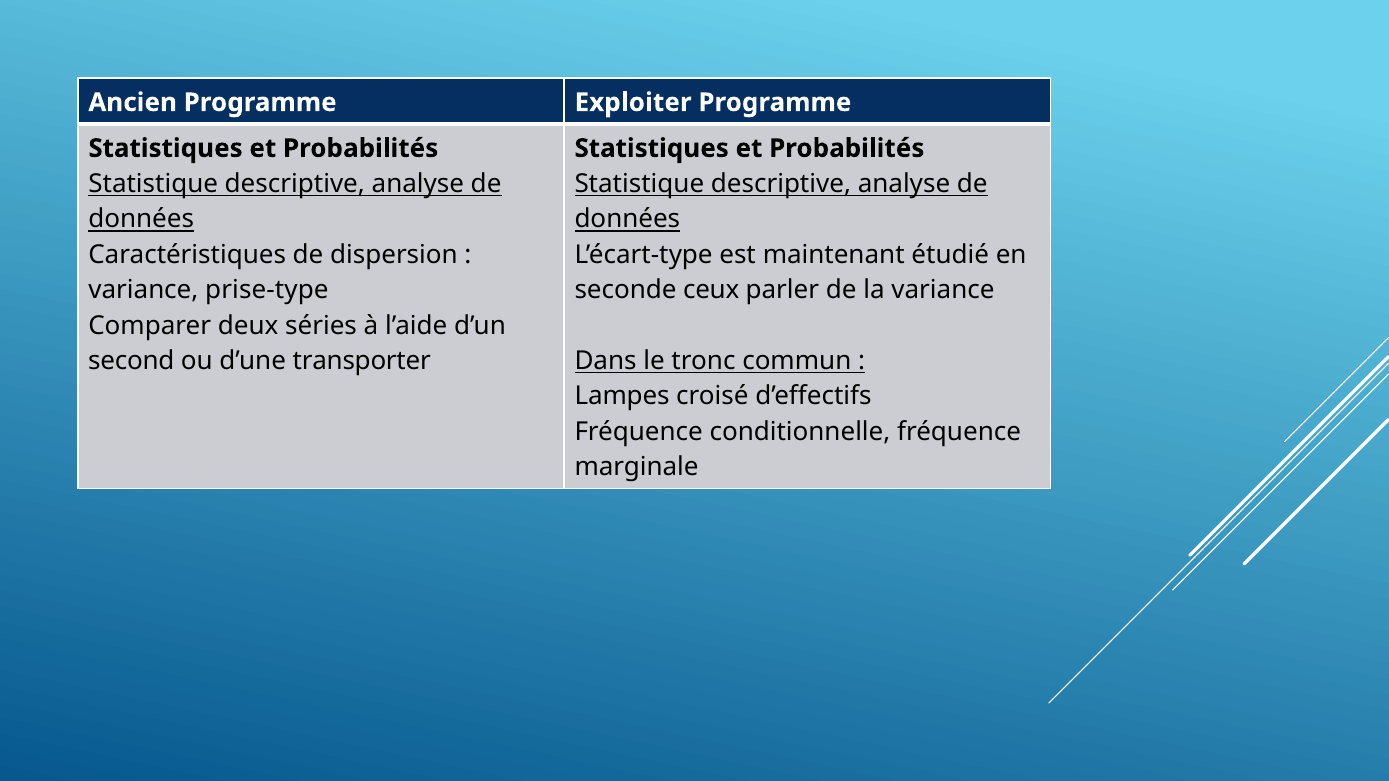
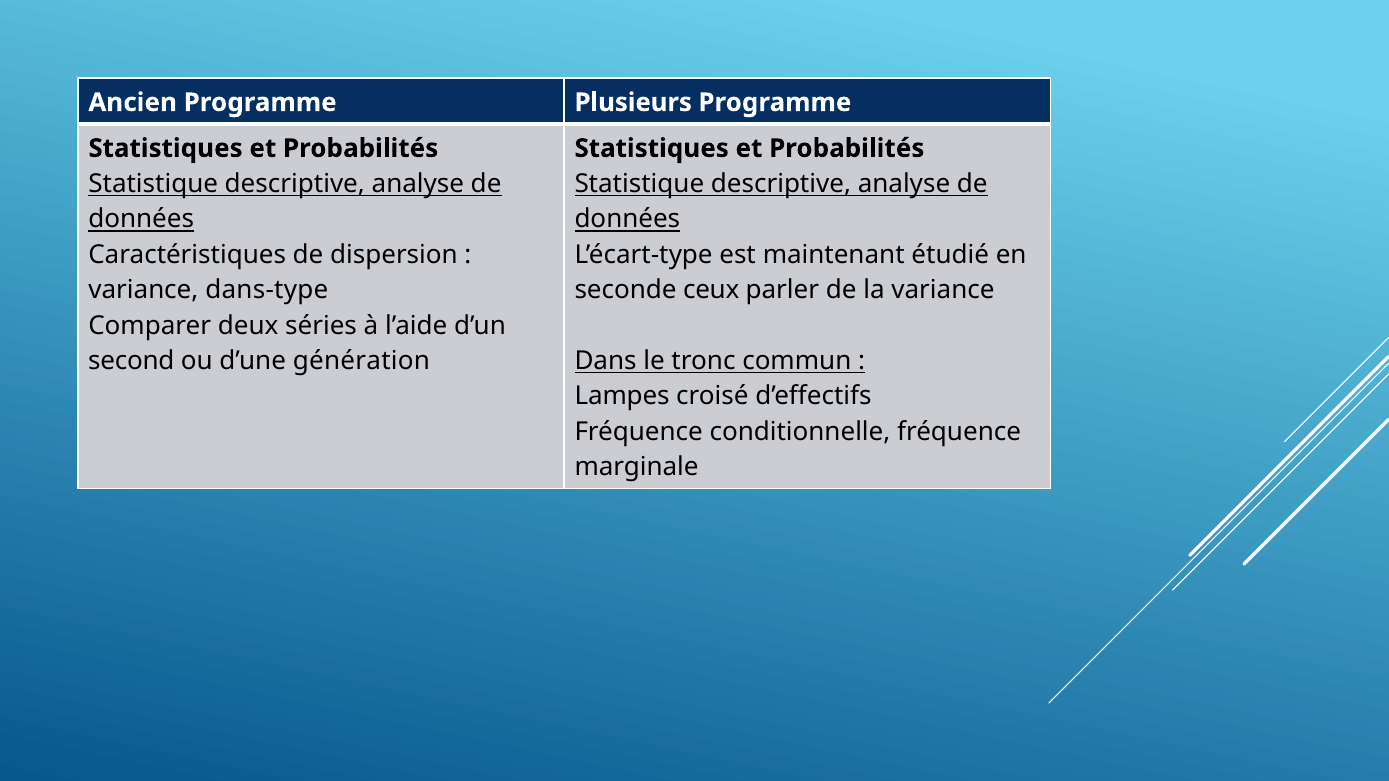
Exploiter: Exploiter -> Plusieurs (633, 103)
prise-type: prise-type -> dans-type (267, 290)
transporter: transporter -> génération (362, 361)
